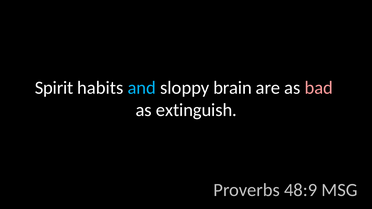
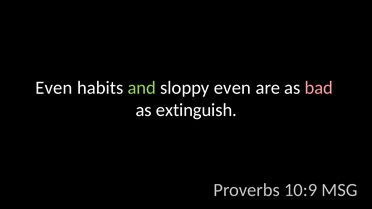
Spirit: Spirit -> Even (54, 88)
and colour: light blue -> light green (142, 88)
sloppy brain: brain -> even (232, 88)
48:9: 48:9 -> 10:9 (301, 190)
